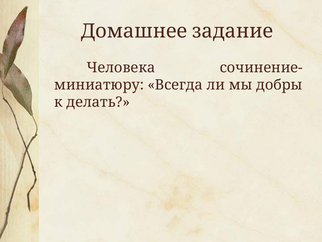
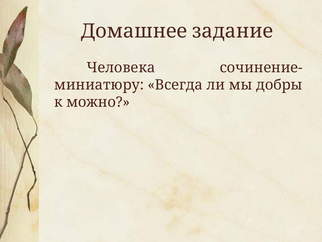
делать: делать -> можно (98, 102)
